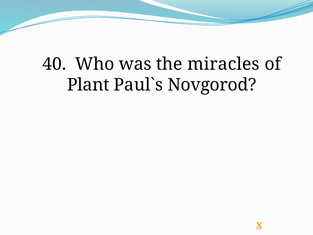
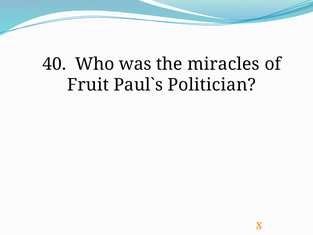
Plant: Plant -> Fruit (88, 85)
Novgorod: Novgorod -> Politician (212, 85)
